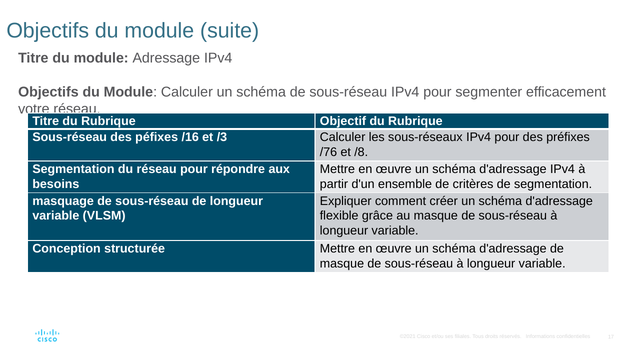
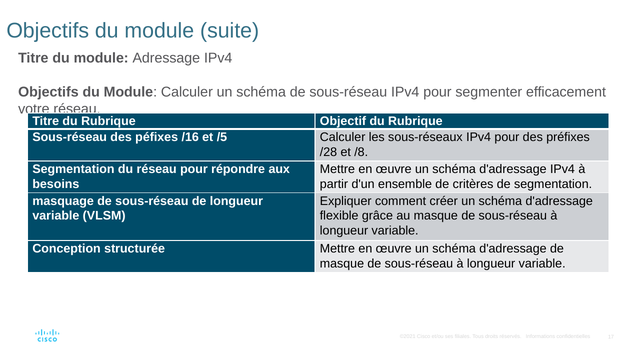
/3: /3 -> /5 (222, 137)
/76: /76 -> /28 (328, 152)
